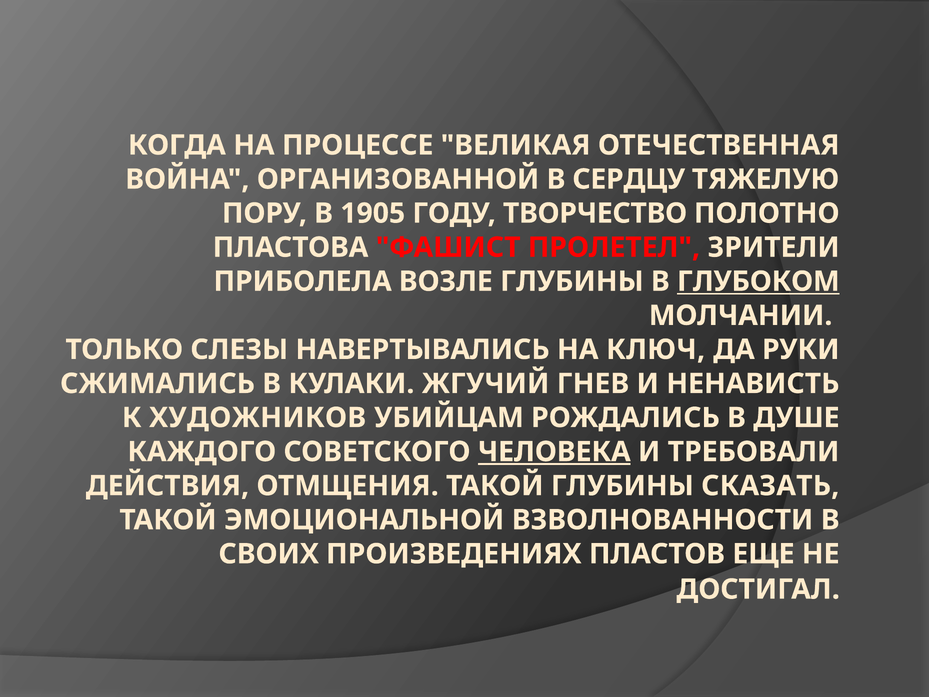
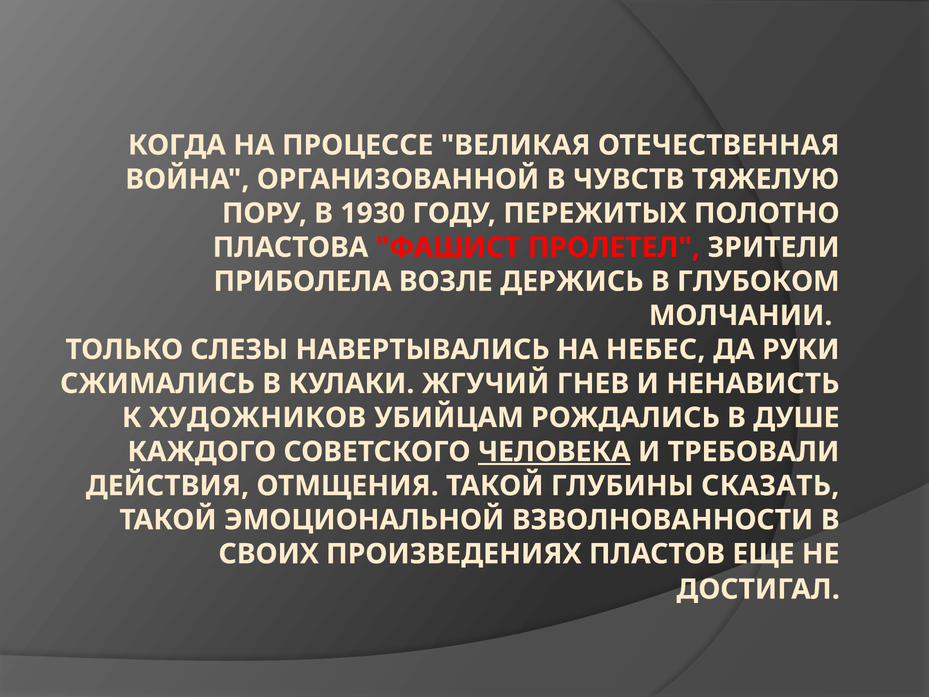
СЕРДЦУ: СЕРДЦУ -> ЧУВСТВ (629, 179)
1905: 1905 -> 1930 (373, 213)
ТВОРЧЕСТВО: ТВОРЧЕСТВО -> ПЕРЕЖИТЫХ (595, 213)
ВОЗЛЕ ГЛУБИНЫ: ГЛУБИНЫ -> ДЕРЖИСЬ (572, 281)
ГЛУБОКОМ underline: present -> none (758, 281)
КЛЮЧ: КЛЮЧ -> НЕБЕС (656, 349)
